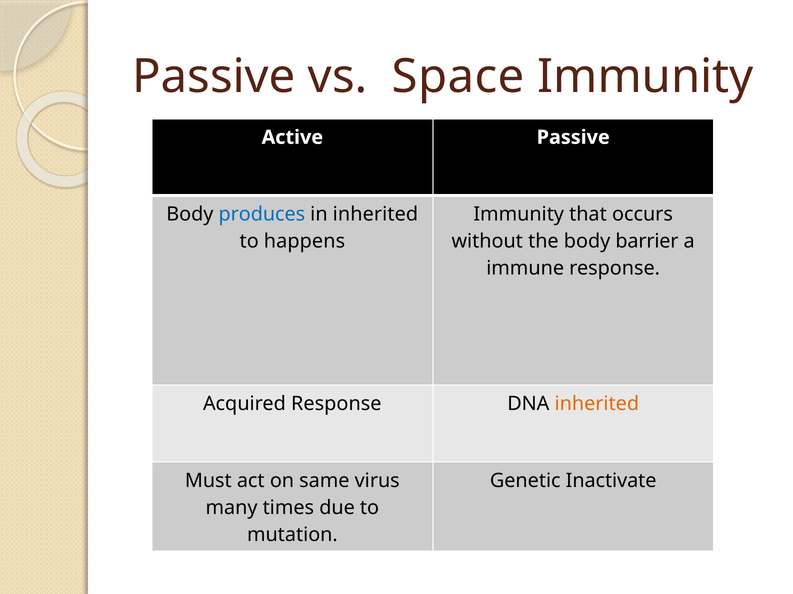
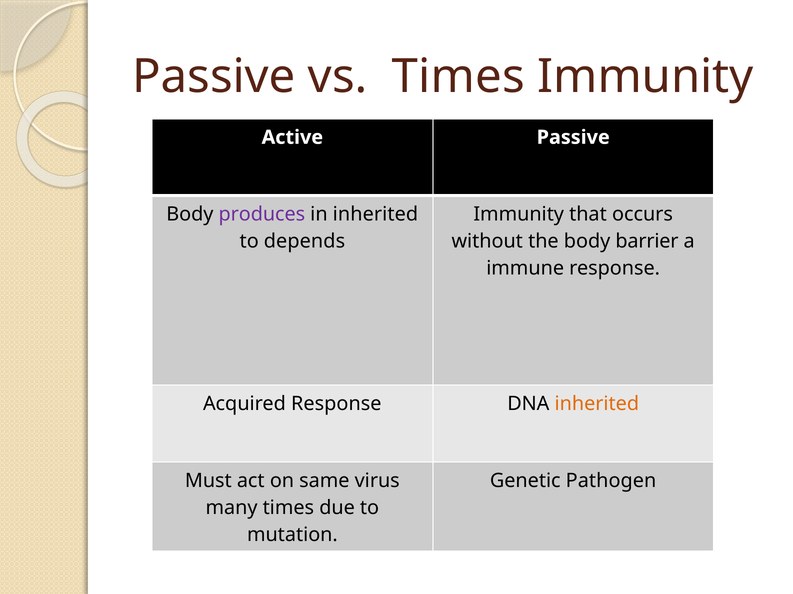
vs Space: Space -> Times (458, 77)
produces colour: blue -> purple (262, 214)
happens: happens -> depends (304, 241)
Inactivate: Inactivate -> Pathogen (611, 481)
